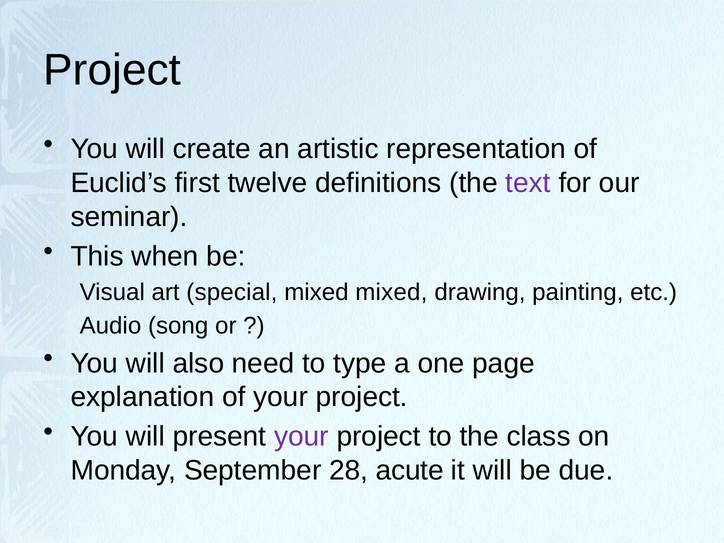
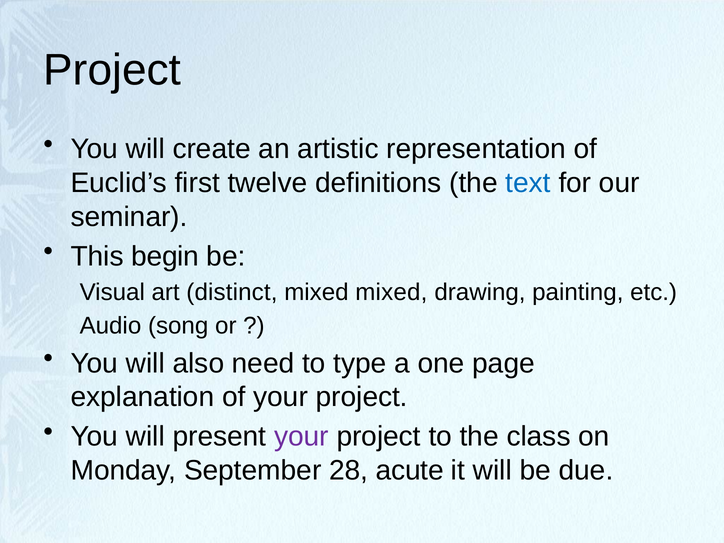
text colour: purple -> blue (528, 183)
when: when -> begin (165, 256)
special: special -> distinct (232, 292)
